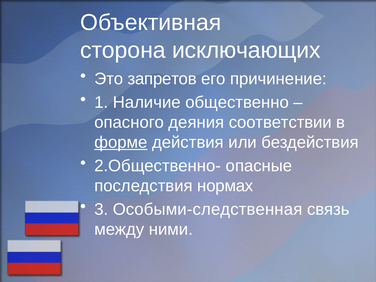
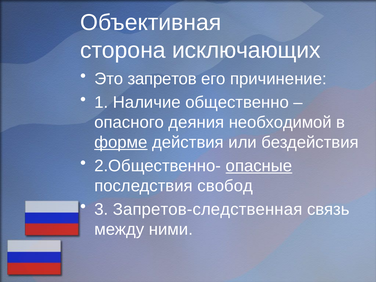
соответствии: соответствии -> необходимой (280, 122)
опасные underline: none -> present (259, 166)
нормах: нормах -> свобод (225, 186)
Особыми-следственная: Особыми-следственная -> Запретов-следственная (208, 209)
